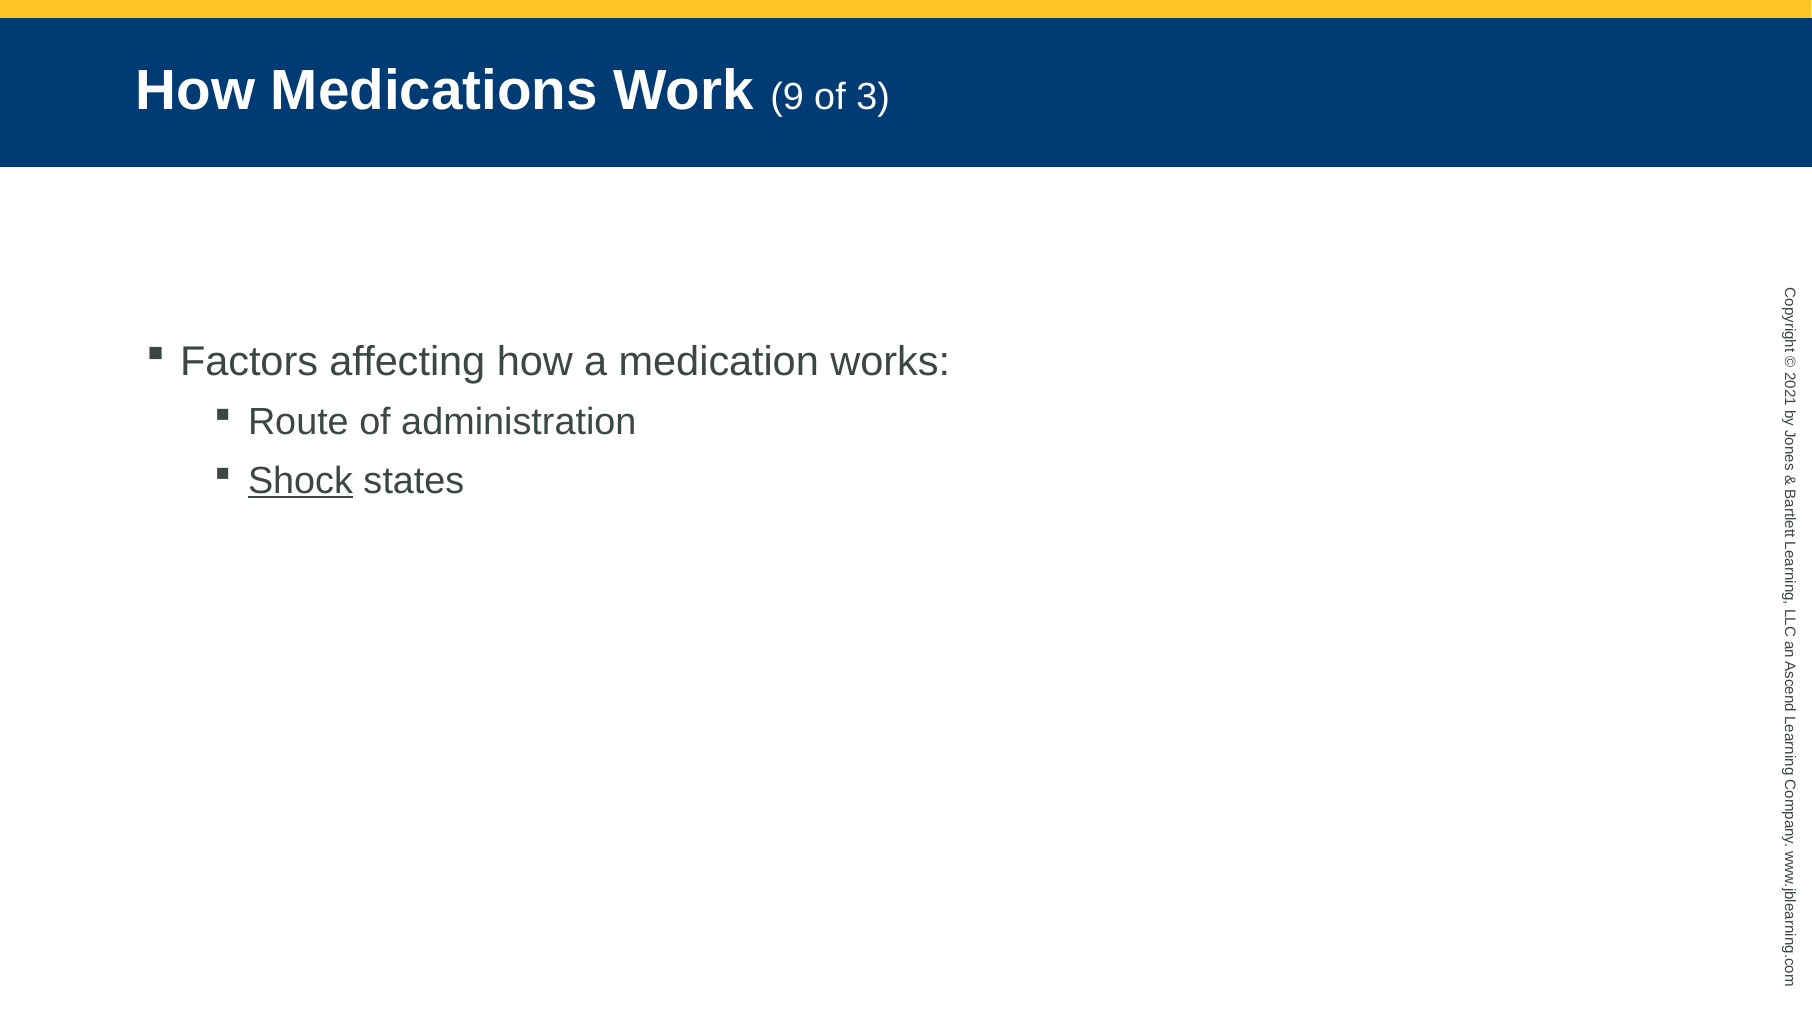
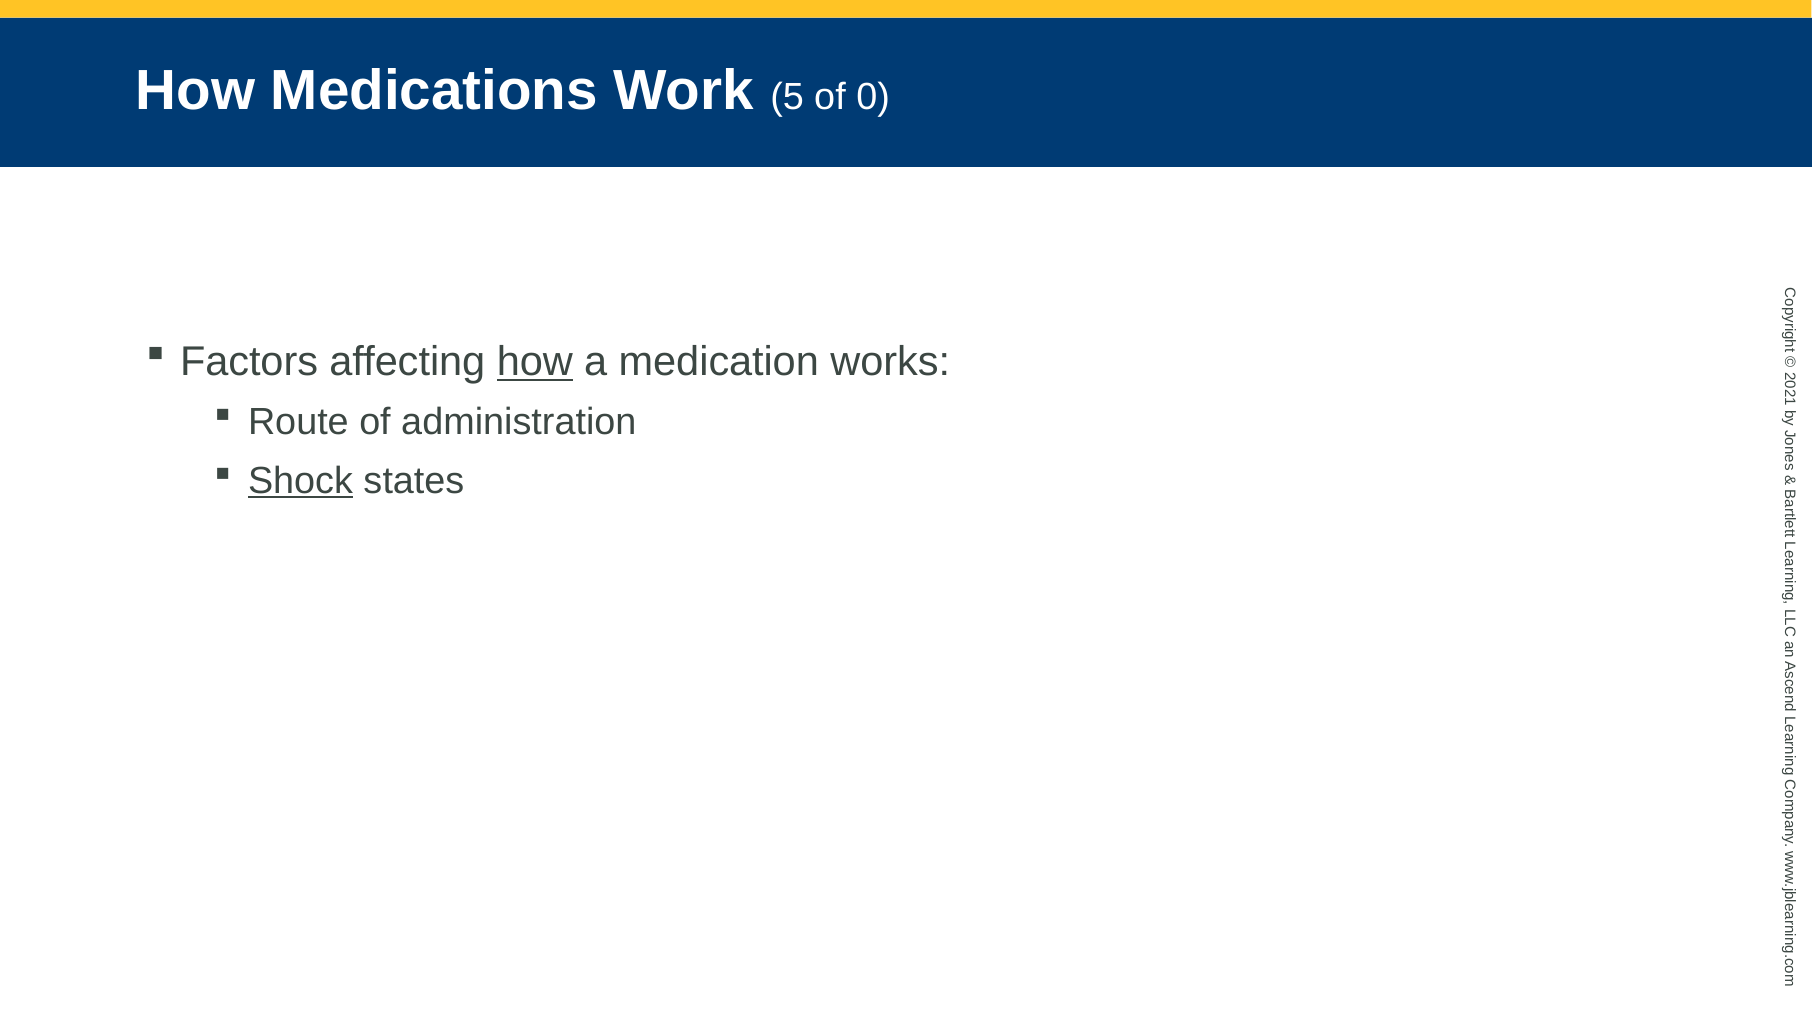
9: 9 -> 5 (787, 97)
of 3: 3 -> 0 (873, 97)
how underline: none -> present (535, 362)
